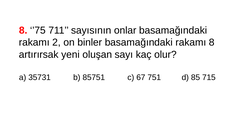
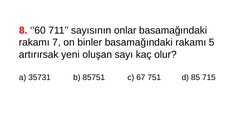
’75: ’75 -> ’60 (38, 30)
2: 2 -> 7 (57, 42)
rakamı 8: 8 -> 5 (212, 42)
